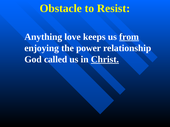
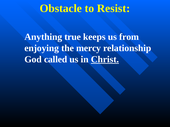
love: love -> true (73, 37)
from underline: present -> none (129, 37)
power: power -> mercy (89, 48)
